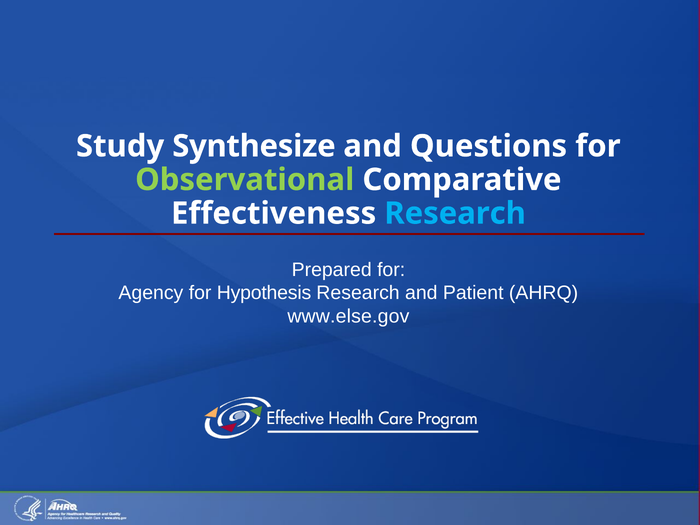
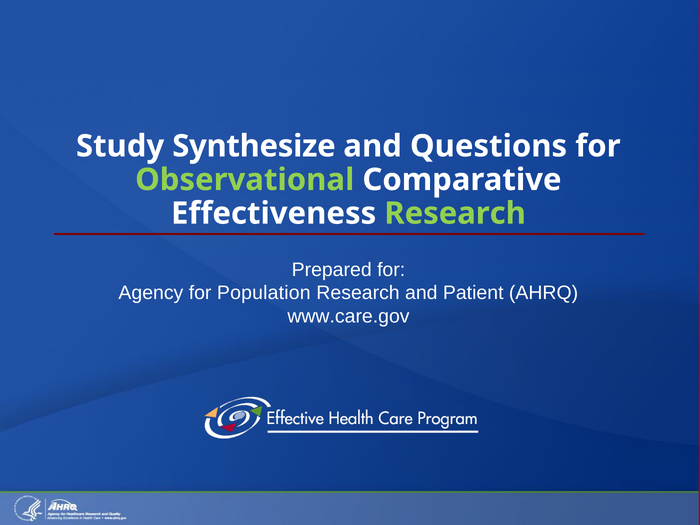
Research colour: light blue -> light green (455, 213)
Hypothesis: Hypothesis -> Population (264, 293)
www.else.gov: www.else.gov -> www.care.gov (348, 316)
